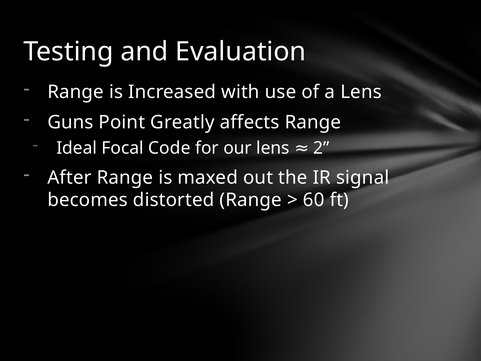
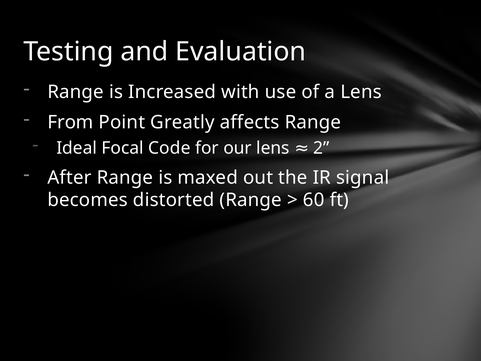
Guns: Guns -> From (70, 122)
